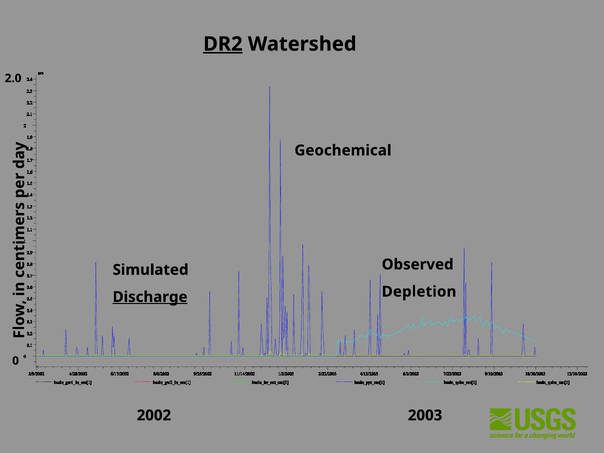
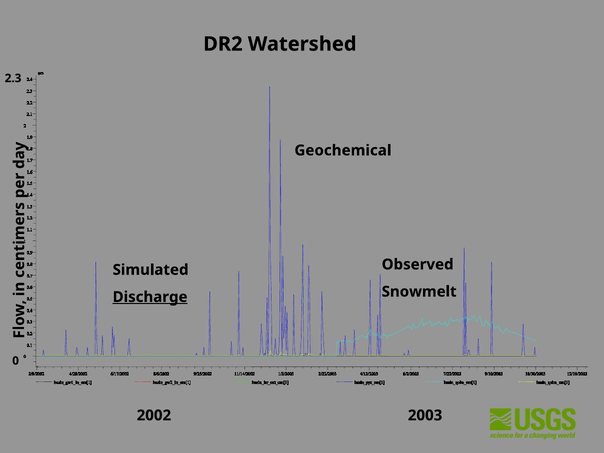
DR2 underline: present -> none (223, 44)
2.0: 2.0 -> 2.3 (13, 78)
Depletion: Depletion -> Snowmelt (419, 292)
